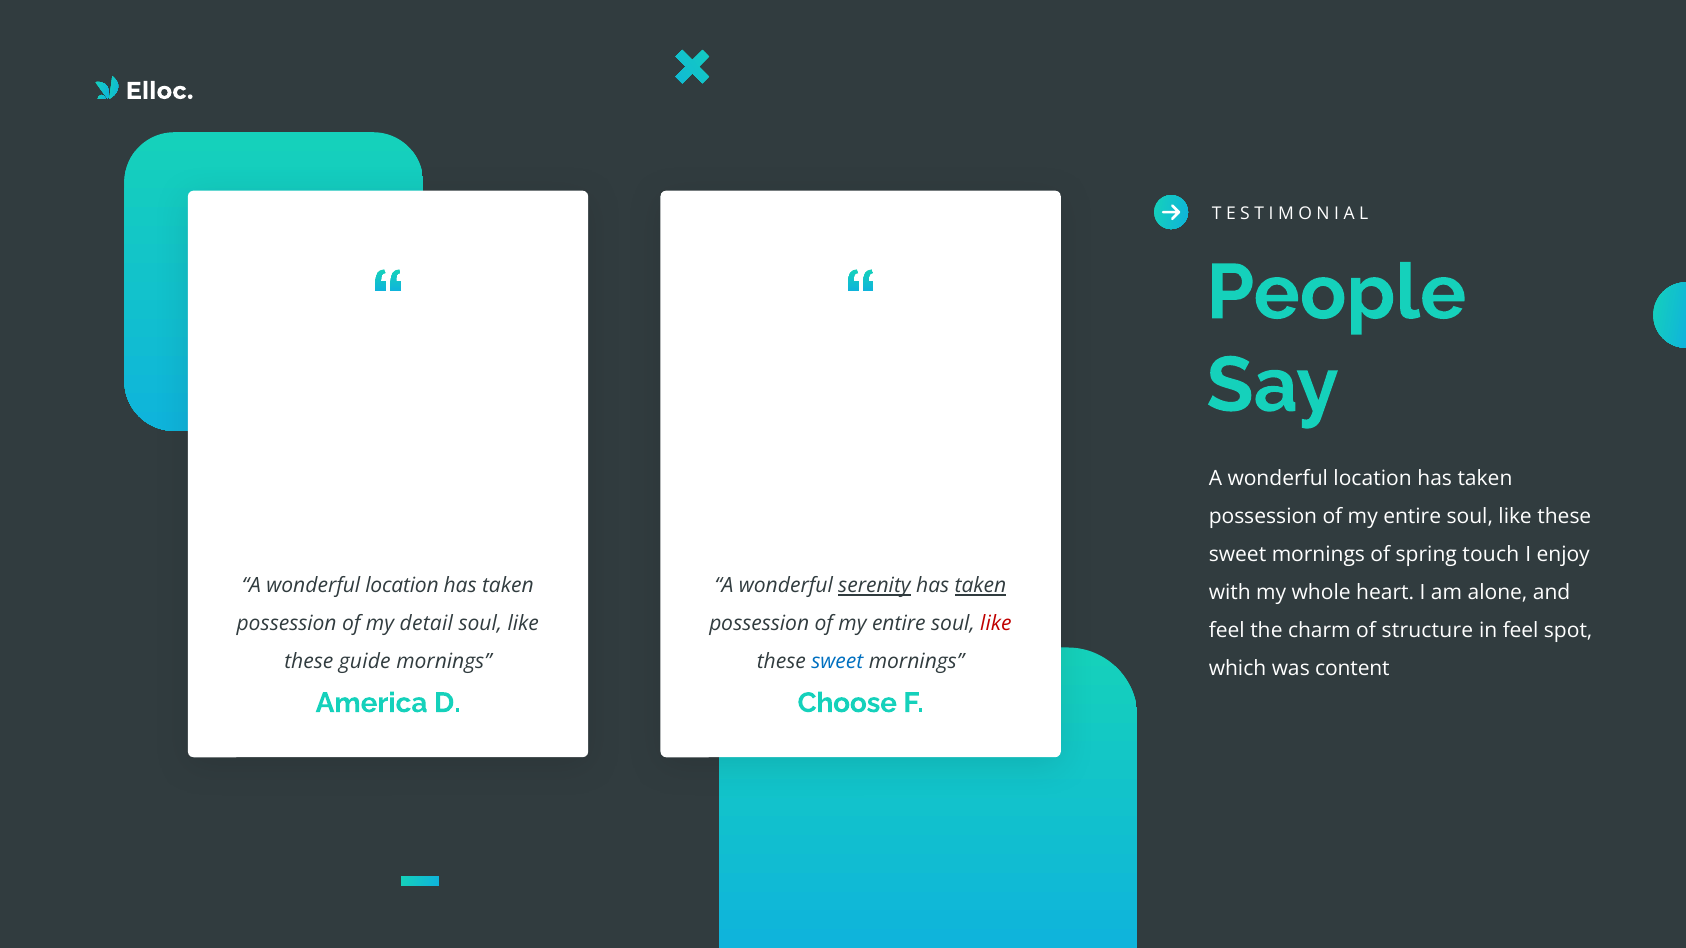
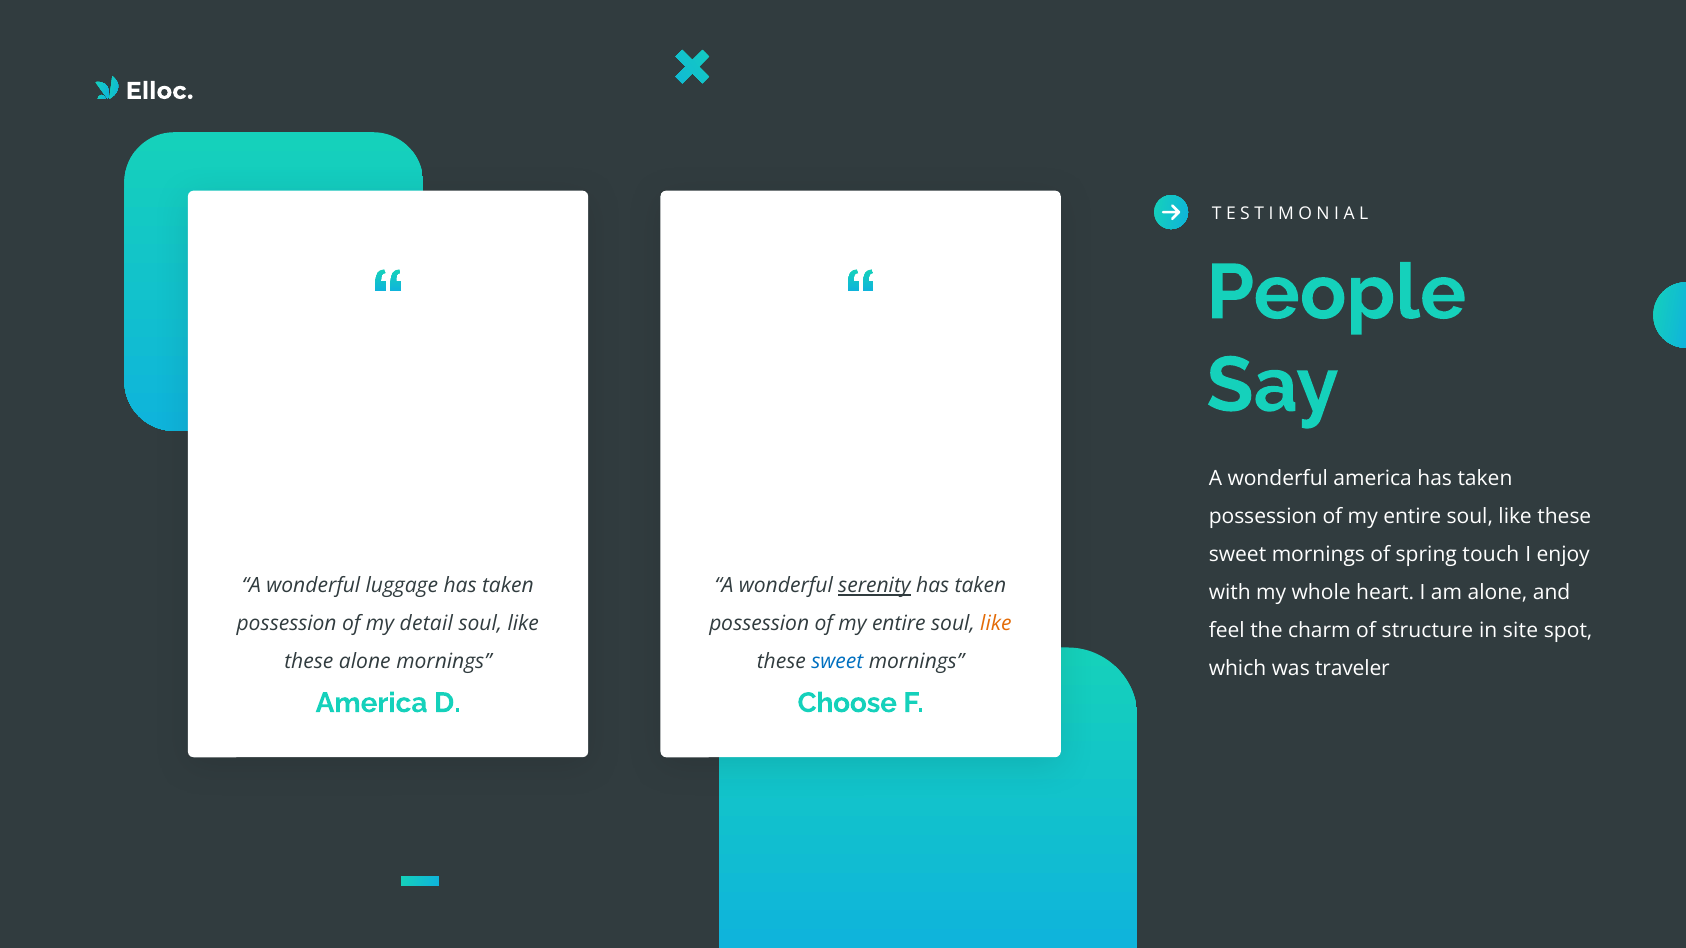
location: location -> america (1373, 479)
location: location -> luggage (402, 586)
taken underline: present -> none (980, 586)
like colour: red -> orange (996, 624)
in feel: feel -> site (1520, 631)
these guide: guide -> alone (365, 662)
content: content -> traveler (1352, 669)
